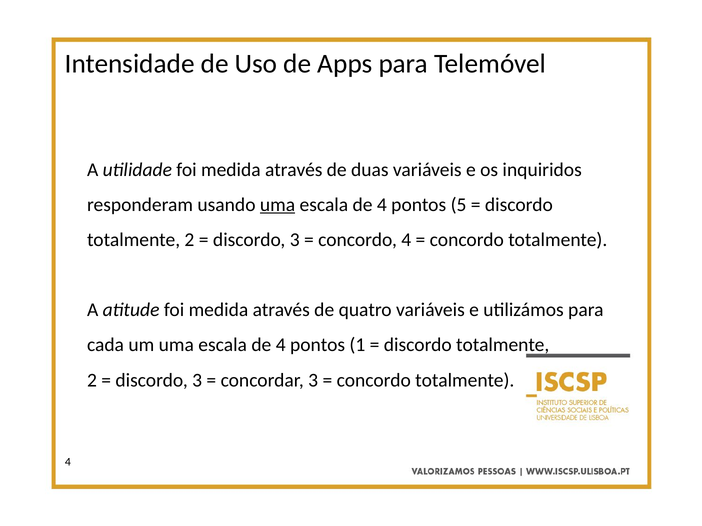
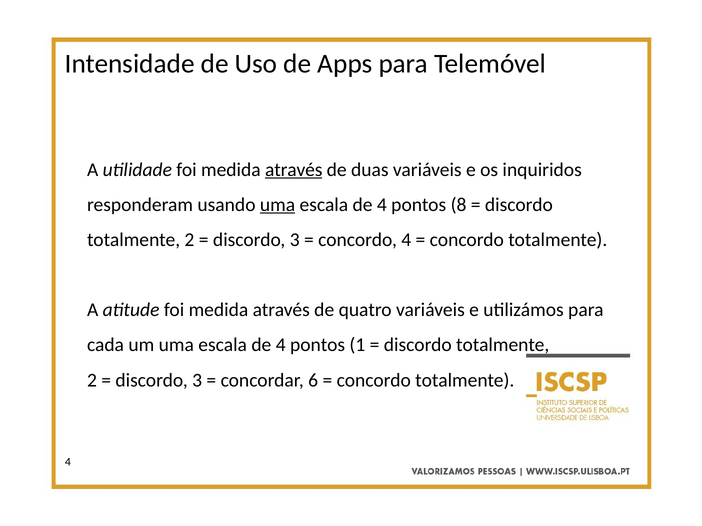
através underline: none -> present (294, 170)
5: 5 -> 8 (459, 205)
concordar 3: 3 -> 6 (313, 380)
